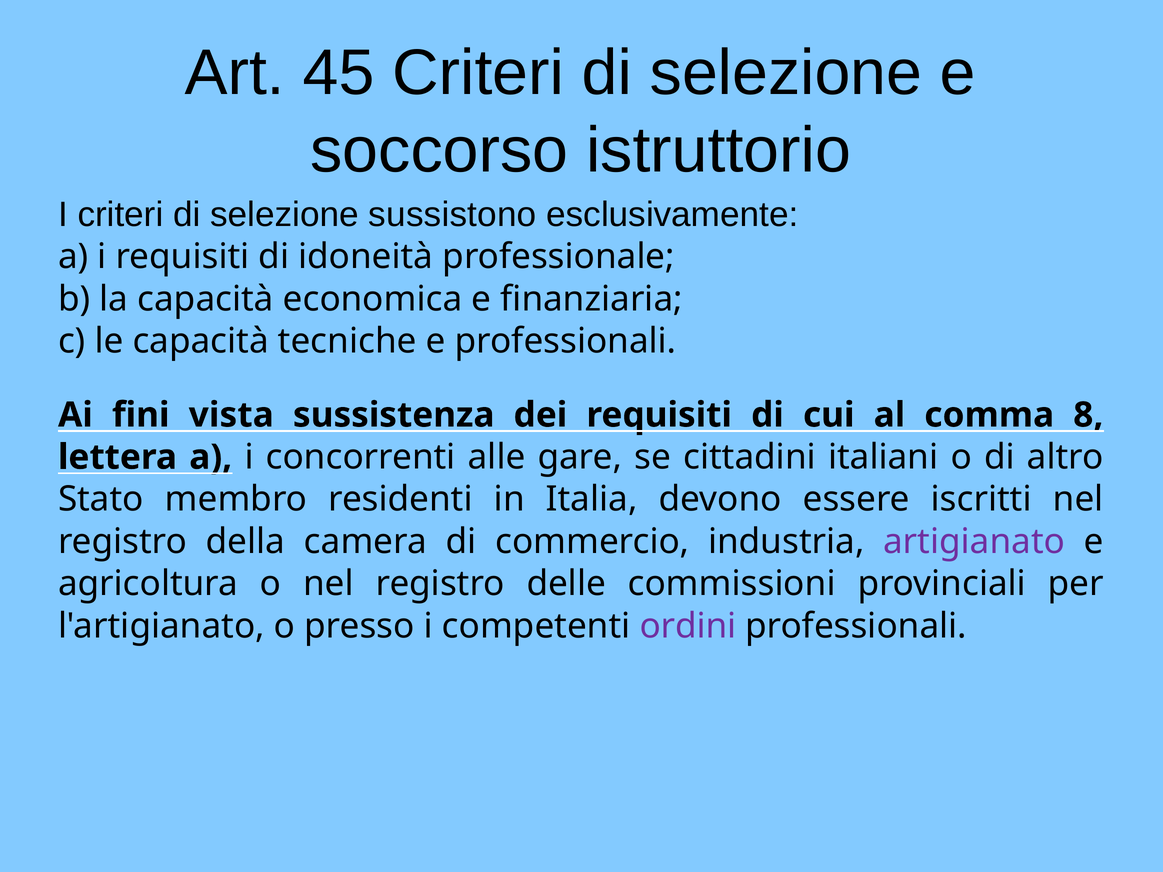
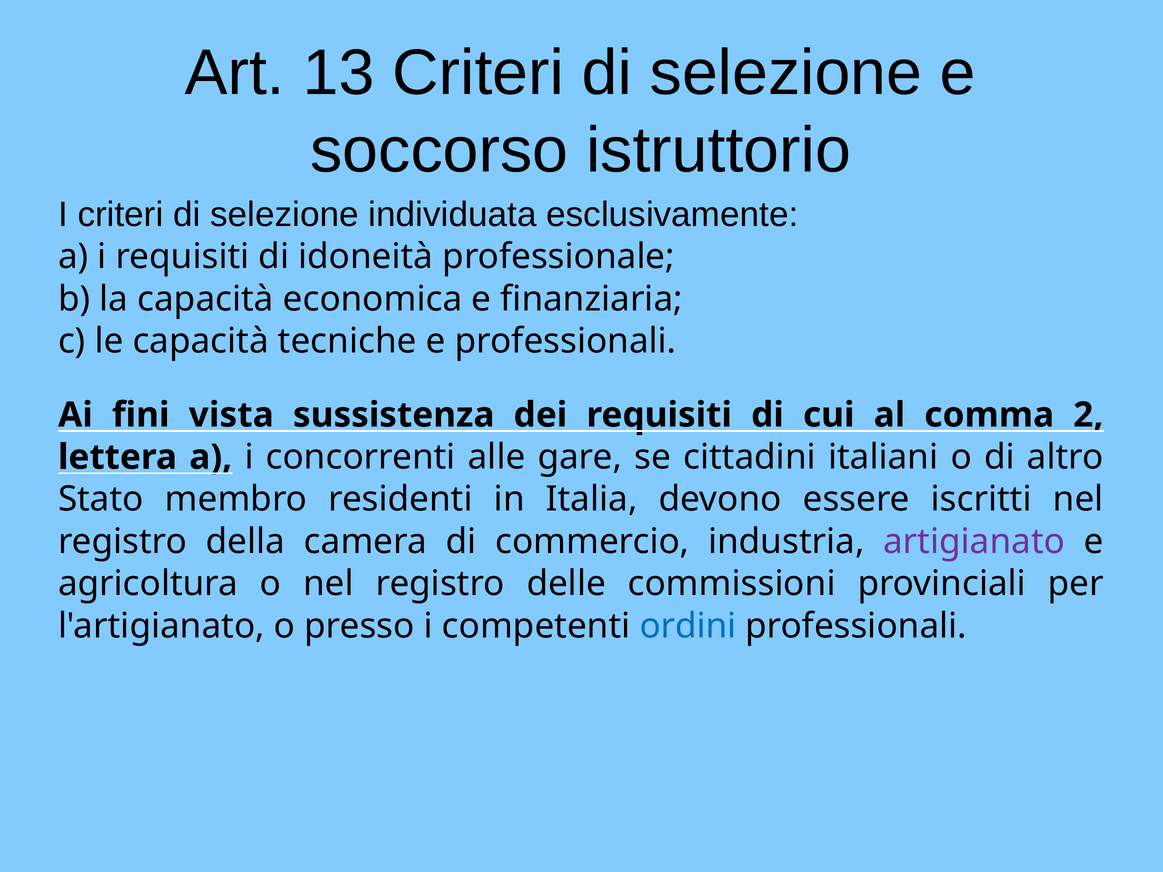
45: 45 -> 13 (339, 73)
sussistono: sussistono -> individuata (453, 215)
8: 8 -> 2 (1088, 415)
ordini colour: purple -> blue (688, 626)
